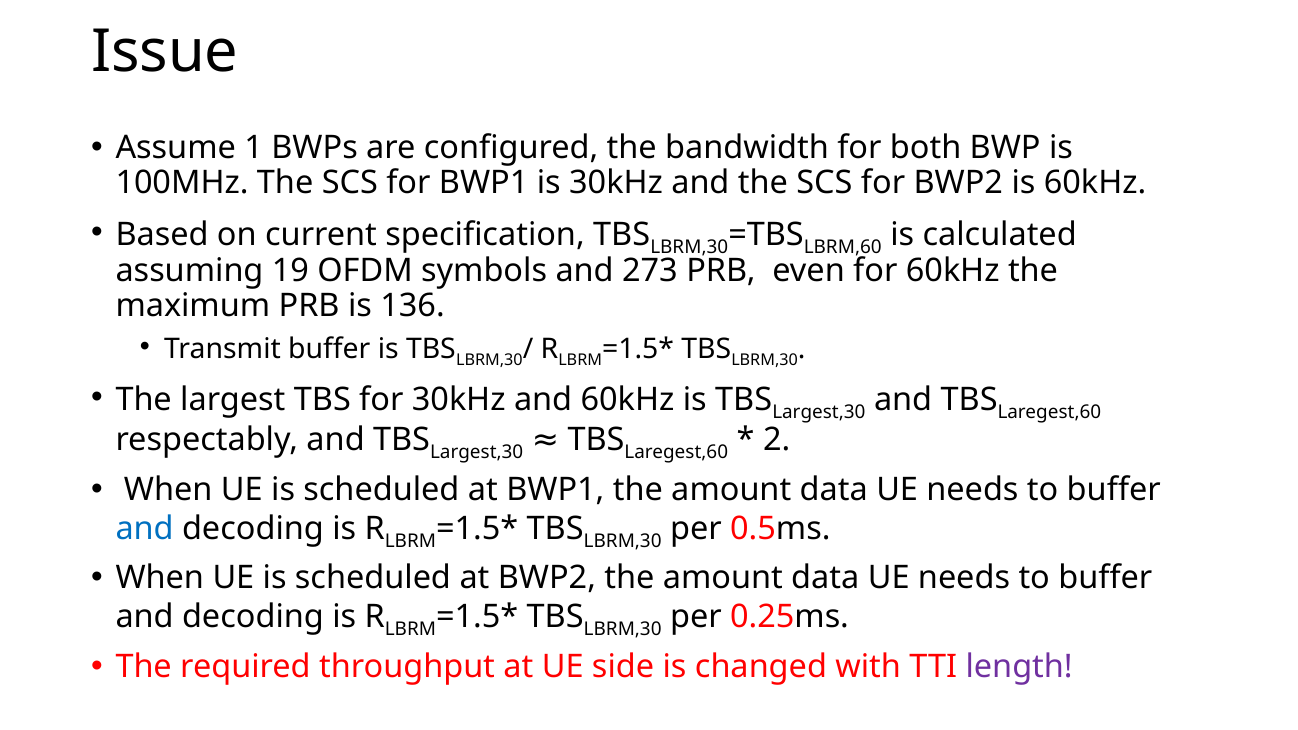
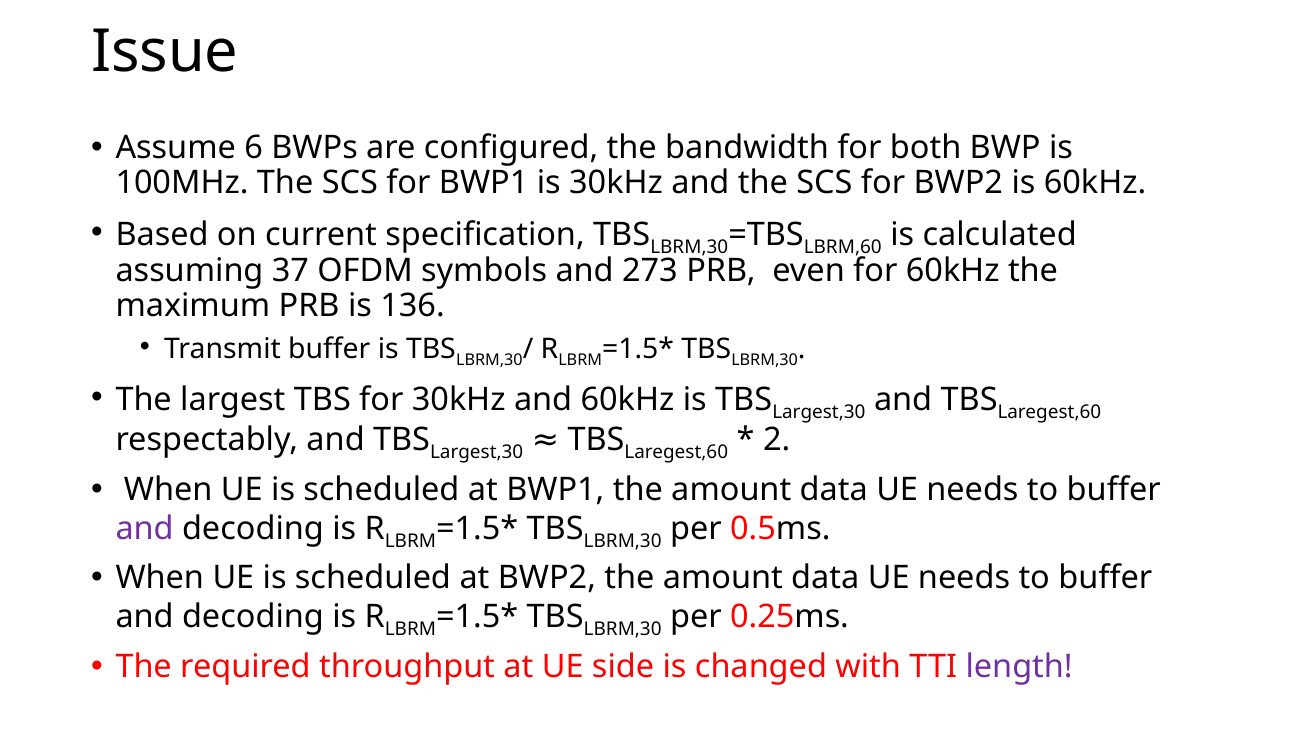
1: 1 -> 6 (254, 147)
19: 19 -> 37 (290, 271)
and colour: blue -> purple (145, 528)
